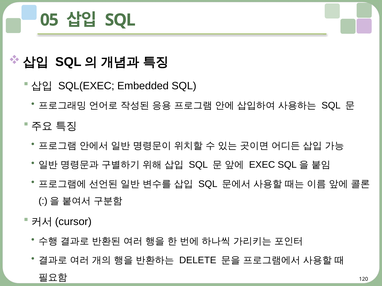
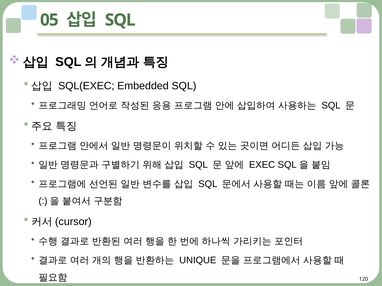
DELETE: DELETE -> UNIQUE (198, 261)
